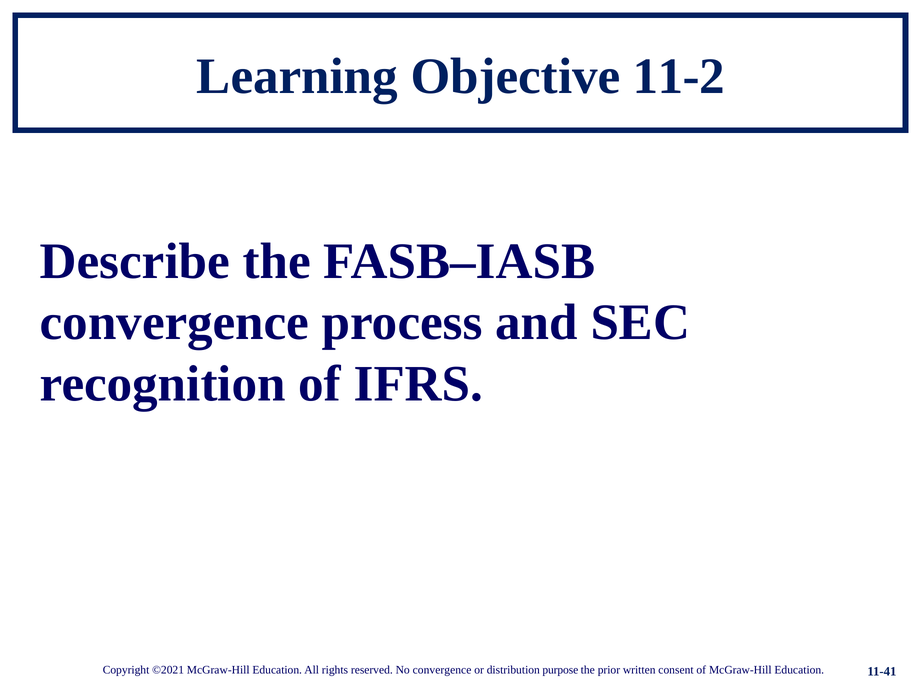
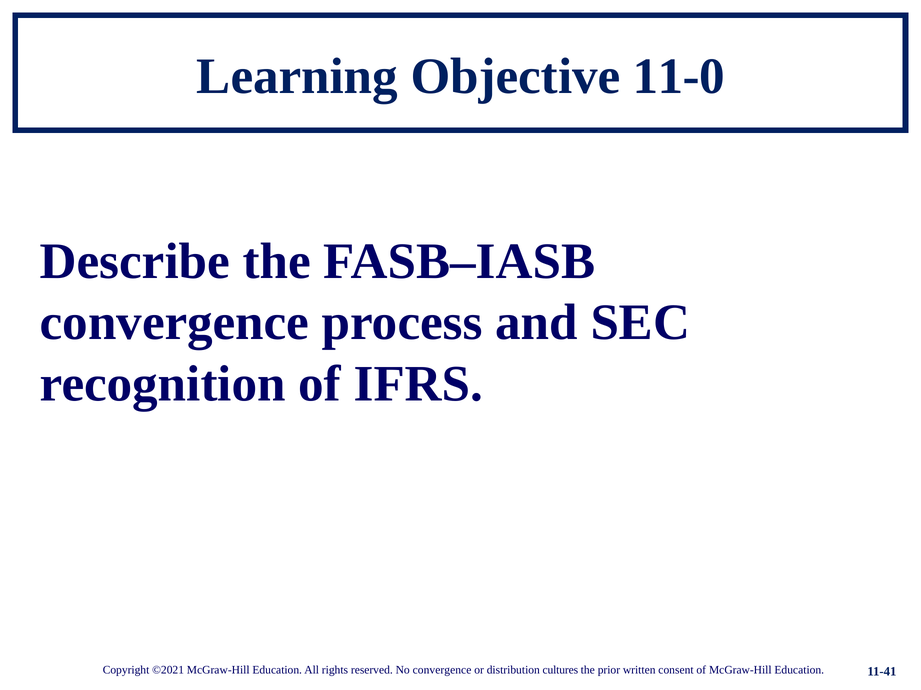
11-2: 11-2 -> 11-0 (679, 76)
purpose: purpose -> cultures (560, 670)
